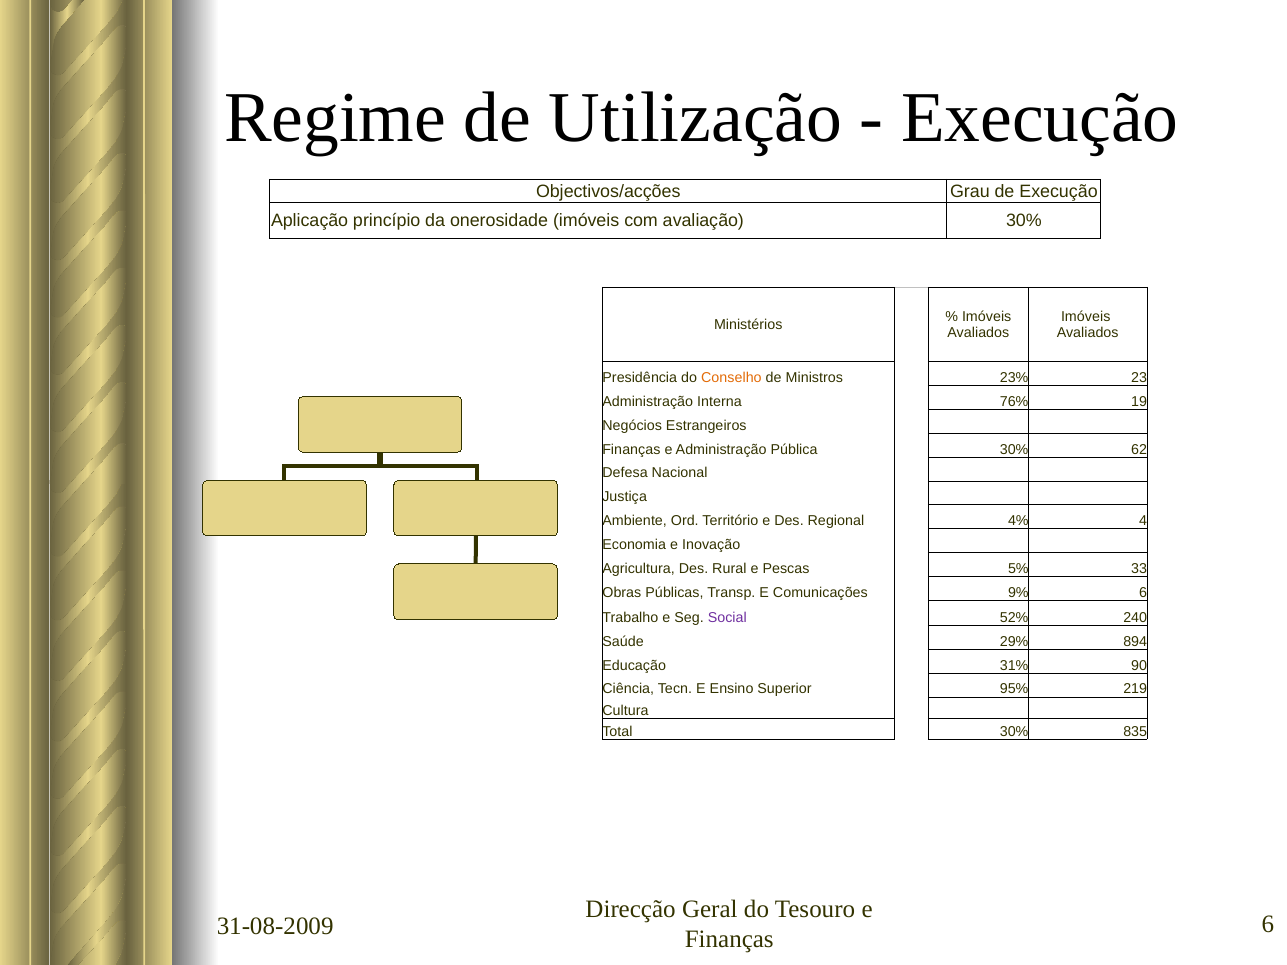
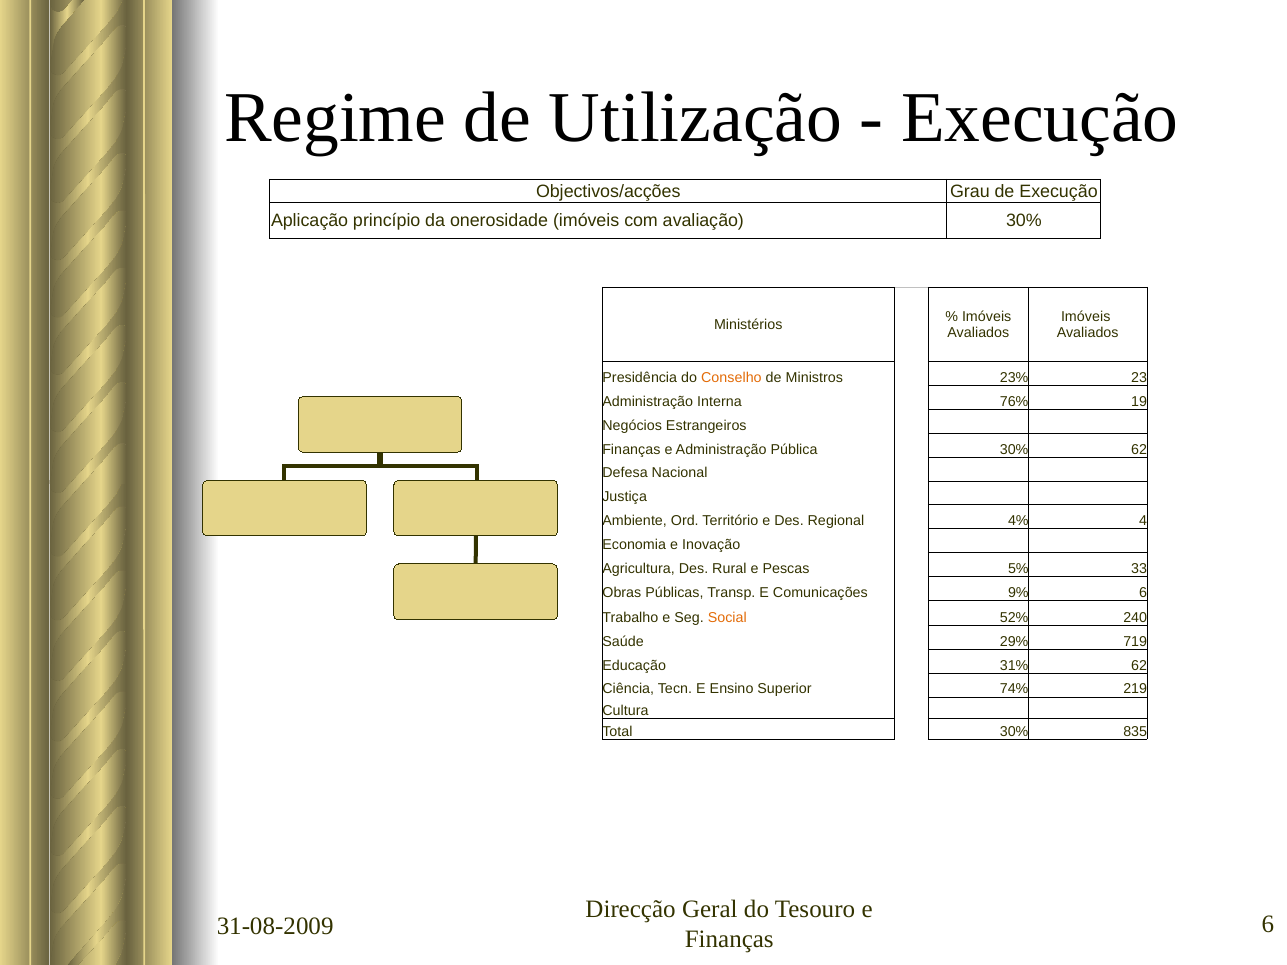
Social colour: purple -> orange (727, 618)
894: 894 -> 719 (1135, 642)
31% 90: 90 -> 62 (1139, 666)
95%: 95% -> 74% (1014, 689)
